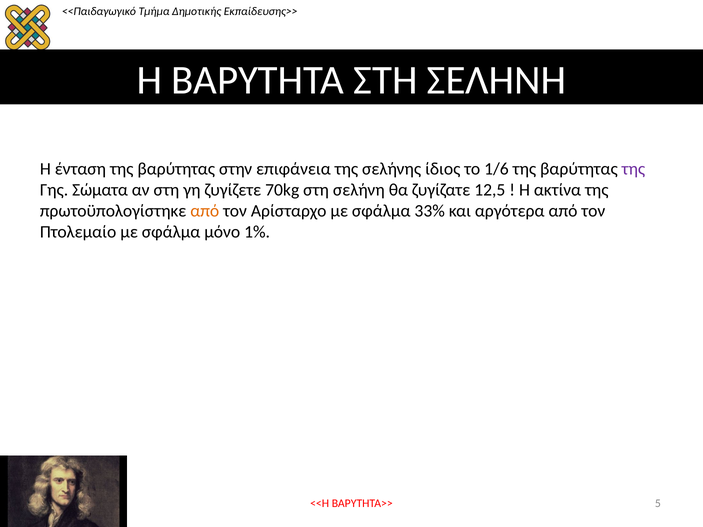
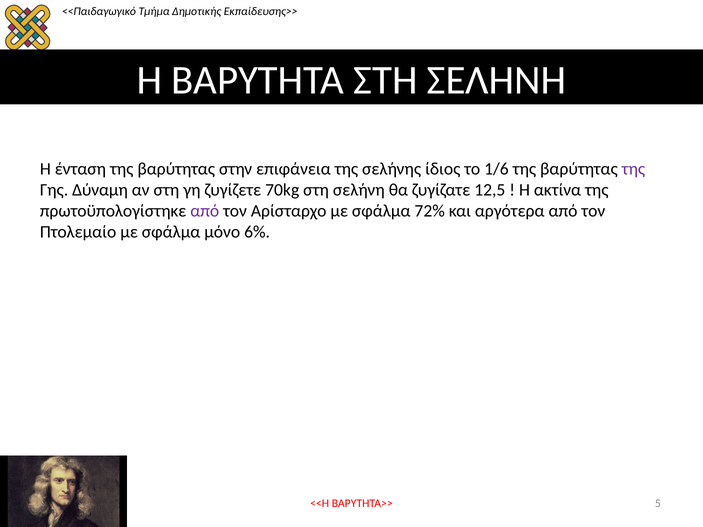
Σώματα: Σώματα -> Δύναμη (100, 190)
από colour: orange -> purple (205, 211)
33%: 33% -> 72% (430, 211)
1%: 1% -> 6% (257, 232)
